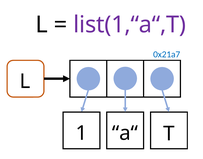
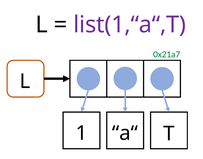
0x21a7 colour: blue -> green (167, 55)
